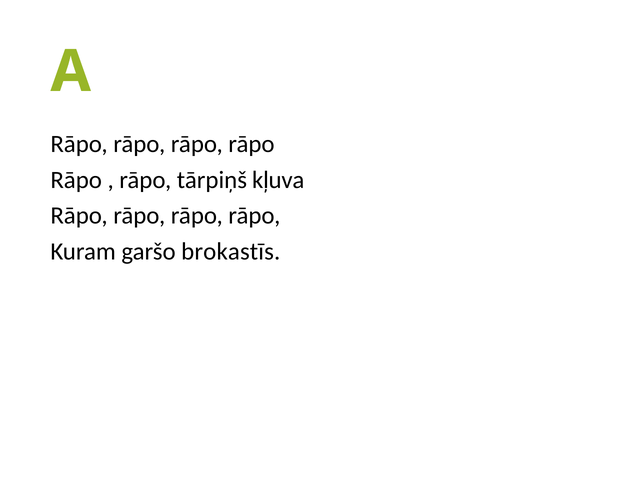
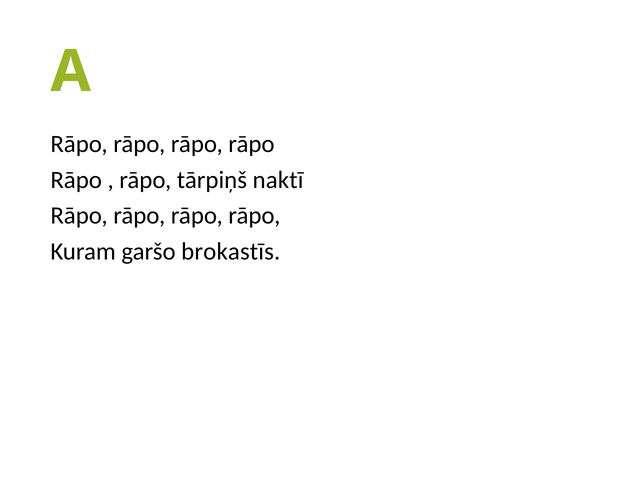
kļuva: kļuva -> naktī (278, 180)
